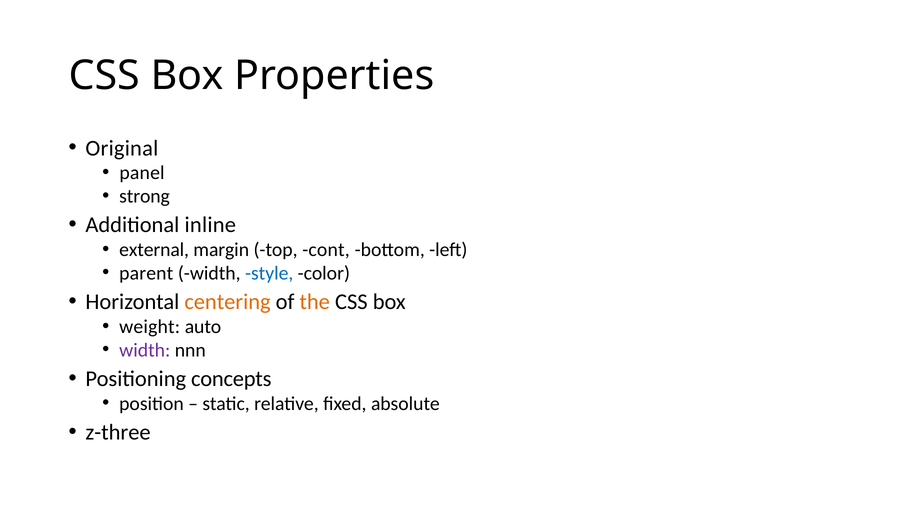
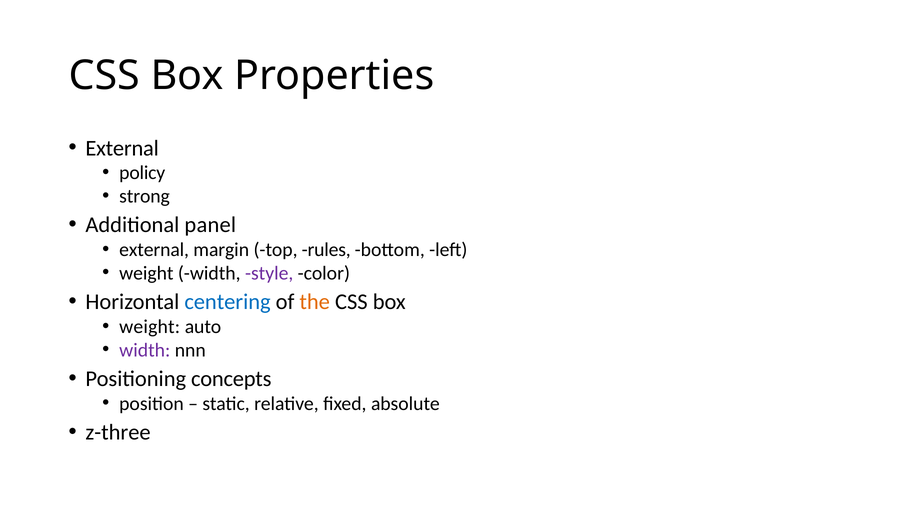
Original: Original -> External (122, 148)
panel: panel -> policy (142, 173)
inline: inline -> panel (210, 225)
cont: cont -> rules (326, 250)
parent: parent -> weight (146, 273)
style colour: blue -> purple (269, 273)
centering colour: orange -> blue (228, 302)
